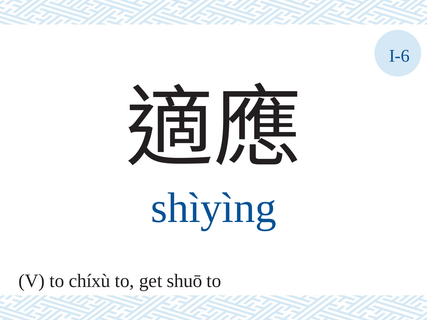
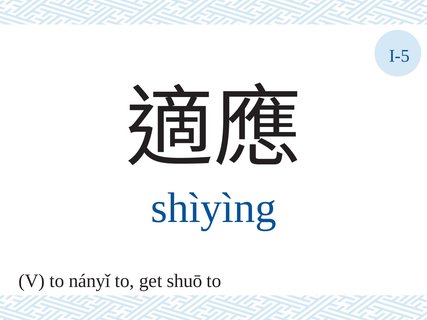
I-6: I-6 -> I-5 (399, 56)
chíxù: chíxù -> nányǐ (90, 281)
